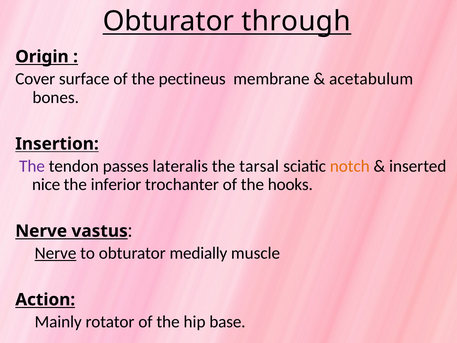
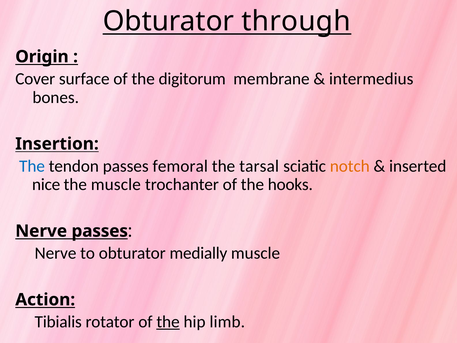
pectineus: pectineus -> digitorum (192, 79)
acetabulum: acetabulum -> intermedius (371, 79)
The colour: purple -> blue (32, 166)
lateralis: lateralis -> femoral (180, 166)
the inferior: inferior -> muscle (116, 184)
Nerve vastus: vastus -> passes (100, 231)
Nerve underline: present -> none (56, 253)
Mainly: Mainly -> Tibialis (58, 322)
the underline: none -> present (168, 322)
base: base -> limb (227, 322)
